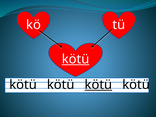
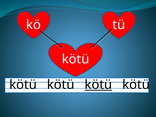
kötü underline: present -> none (76, 59)
